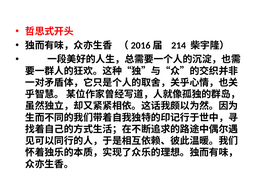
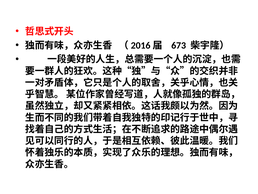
214: 214 -> 673 (179, 45)
